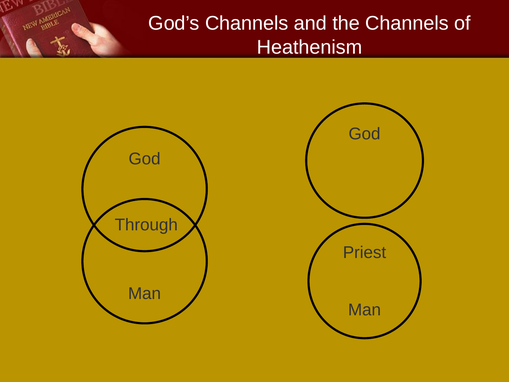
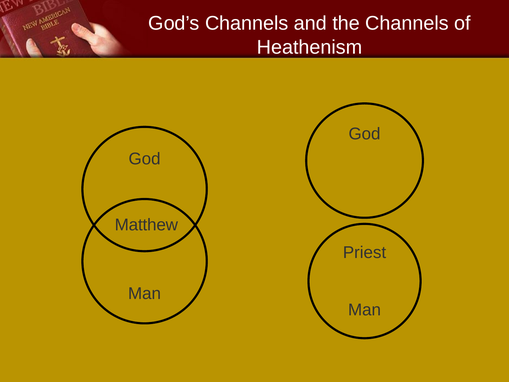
Through: Through -> Matthew (146, 225)
